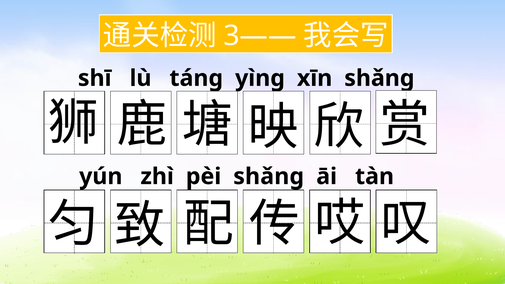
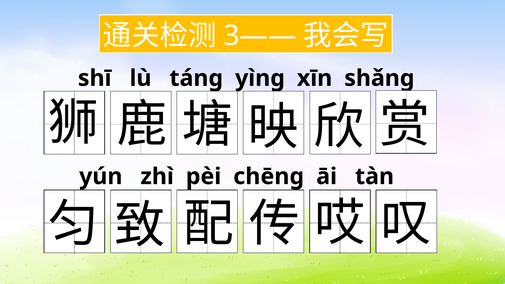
pèi shǎng: shǎng -> chēng (269, 176)
